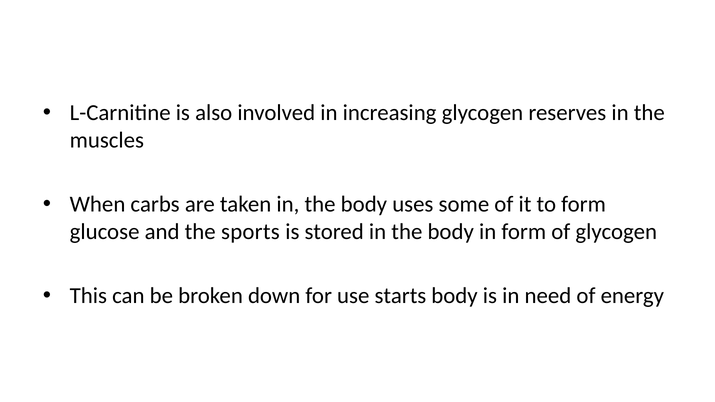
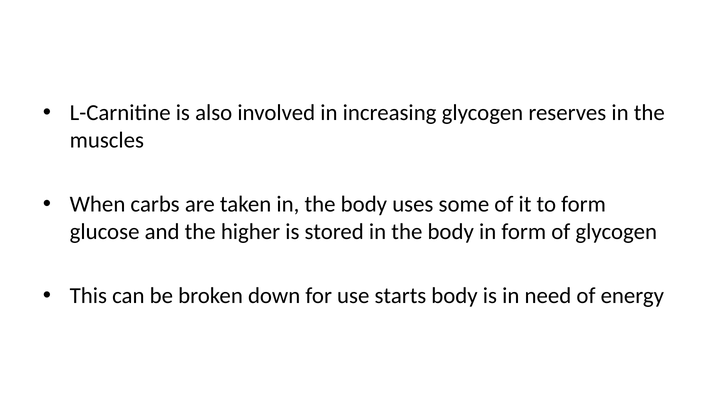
sports: sports -> higher (251, 232)
